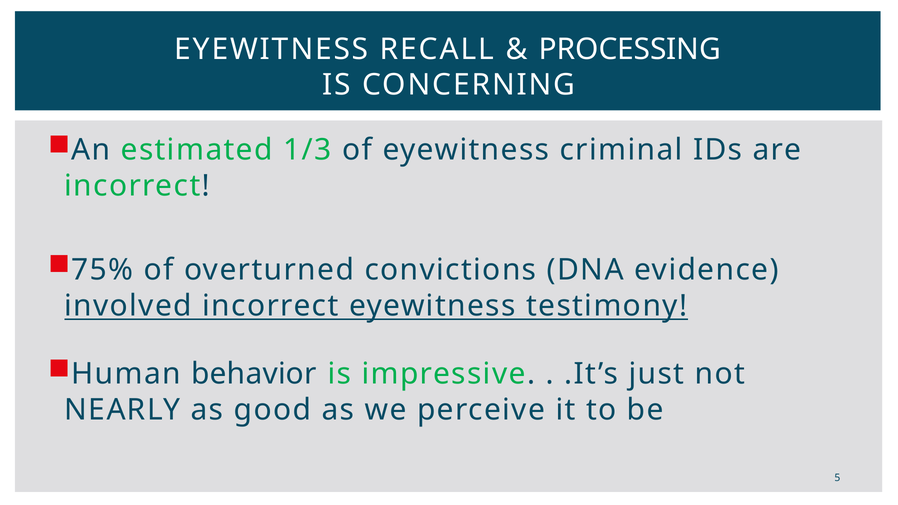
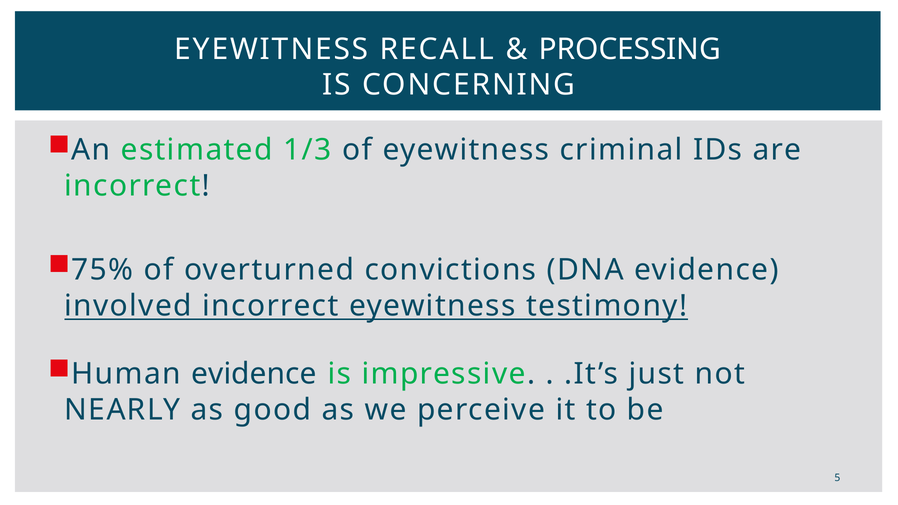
Human behavior: behavior -> evidence (254, 374)
